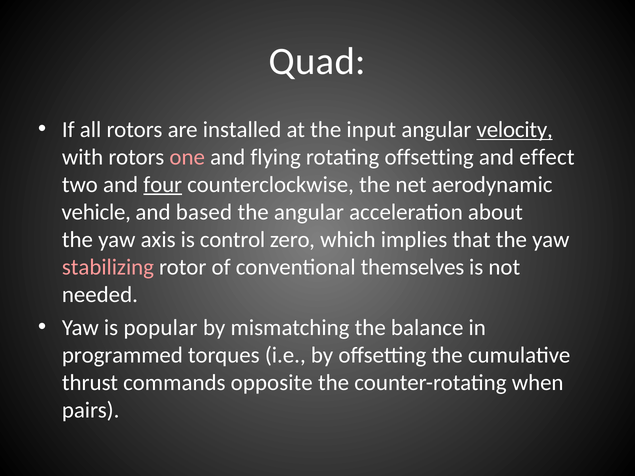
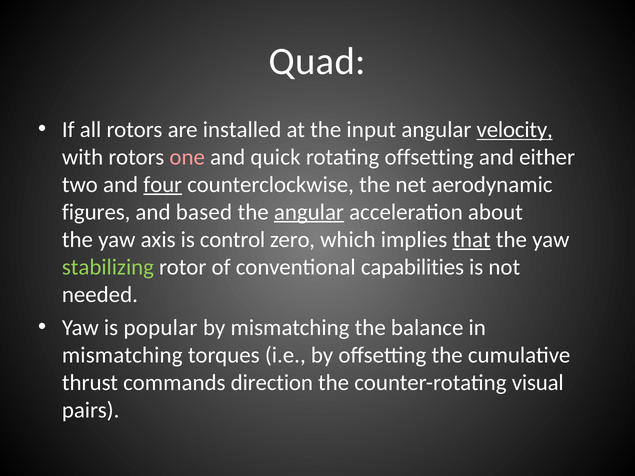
flying: flying -> quick (275, 157)
effect: effect -> either (547, 157)
vehicle: vehicle -> figures (96, 212)
angular underline: none -> present (309, 212)
that underline: none -> present (472, 240)
stabilizing colour: pink -> light green (108, 267)
themselves: themselves -> capabilities (412, 267)
programmed: programmed -> mismatching (122, 355)
opposite: opposite -> direction (272, 383)
when: when -> visual (538, 383)
